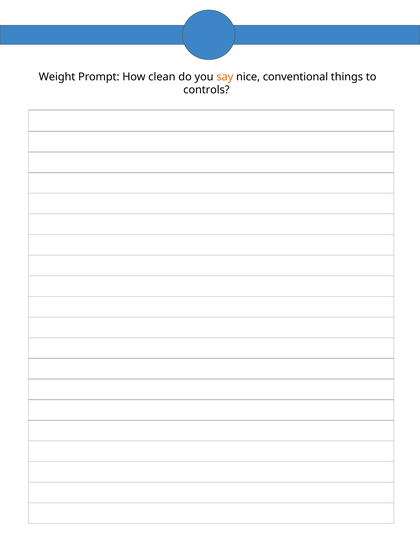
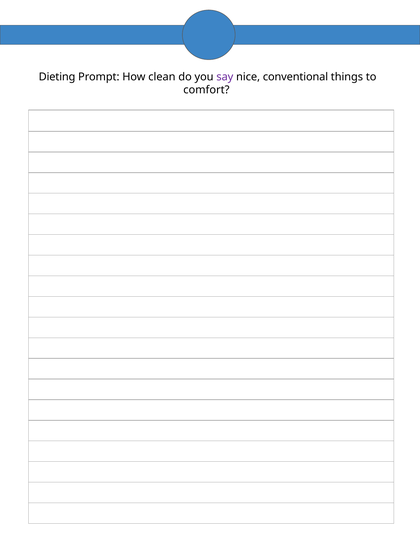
Weight: Weight -> Dieting (57, 77)
say colour: orange -> purple (225, 77)
controls: controls -> comfort (206, 90)
